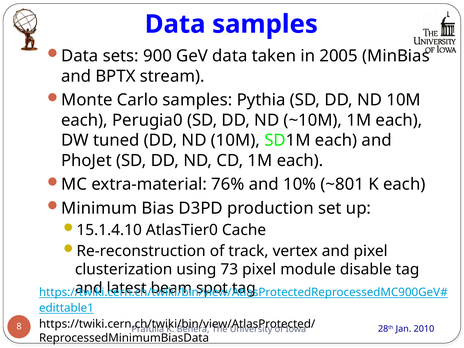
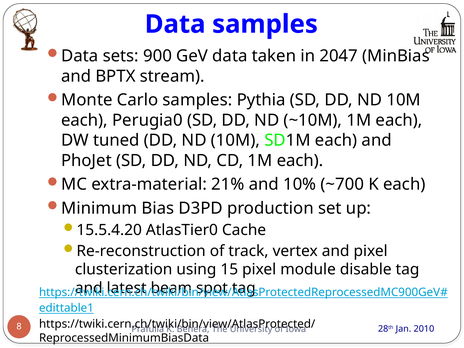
2005: 2005 -> 2047 (339, 56)
76%: 76% -> 21% (228, 184)
~801: ~801 -> ~700 (342, 184)
15.1.4.10: 15.1.4.10 -> 15.5.4.20 (109, 230)
73: 73 -> 15 (229, 270)
